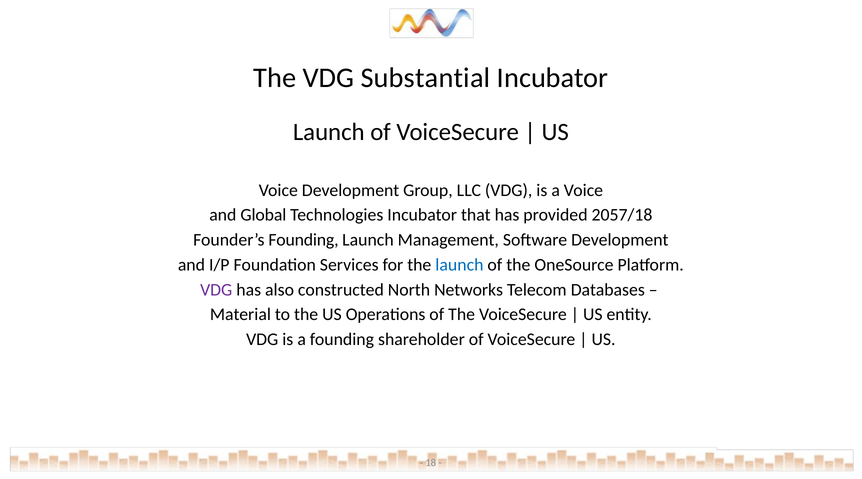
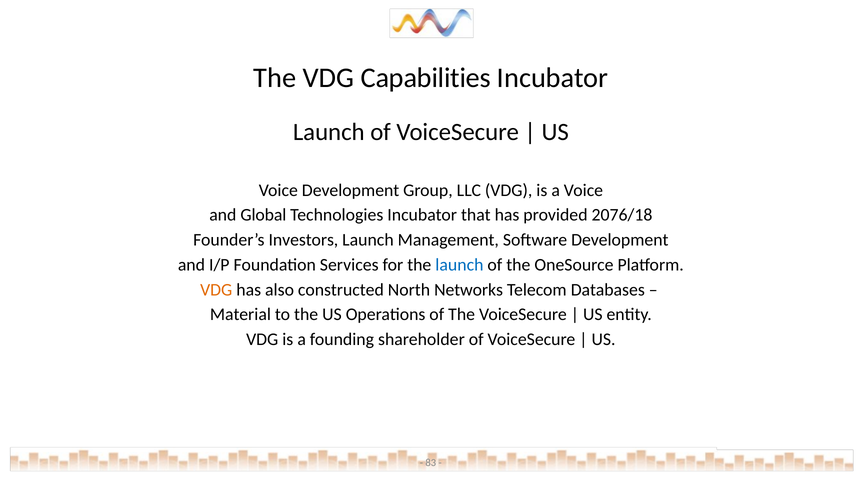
Substantial: Substantial -> Capabilities (426, 78)
2057/18: 2057/18 -> 2076/18 (622, 215)
Founder’s Founding: Founding -> Investors (303, 240)
VDG colour: purple -> orange (216, 290)
18: 18 -> 83 (431, 462)
